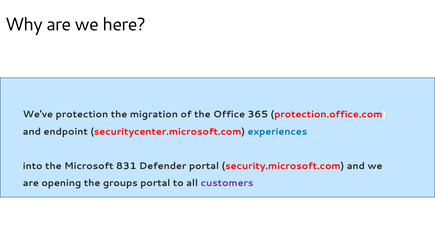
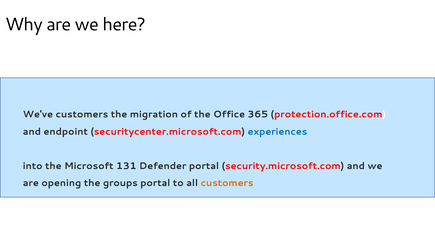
We've protection: protection -> customers (82, 114)
831: 831 -> 131 (126, 166)
customers colour: purple -> orange (227, 183)
